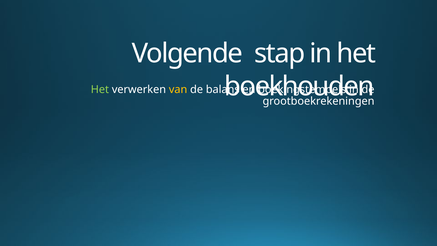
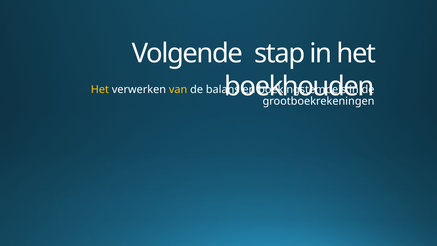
Het colour: light green -> yellow (100, 89)
